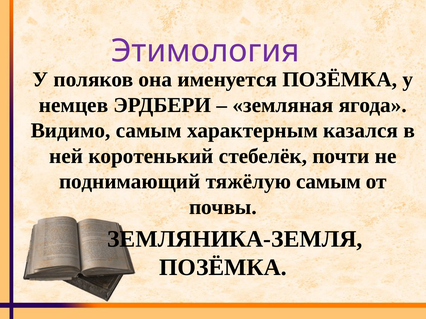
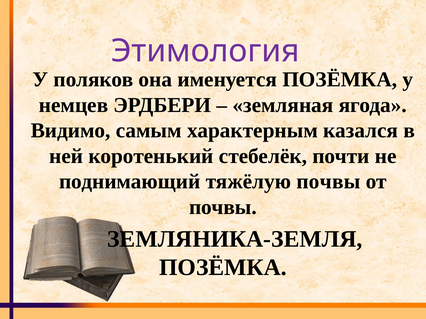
тяжёлую самым: самым -> почвы (328, 182)
